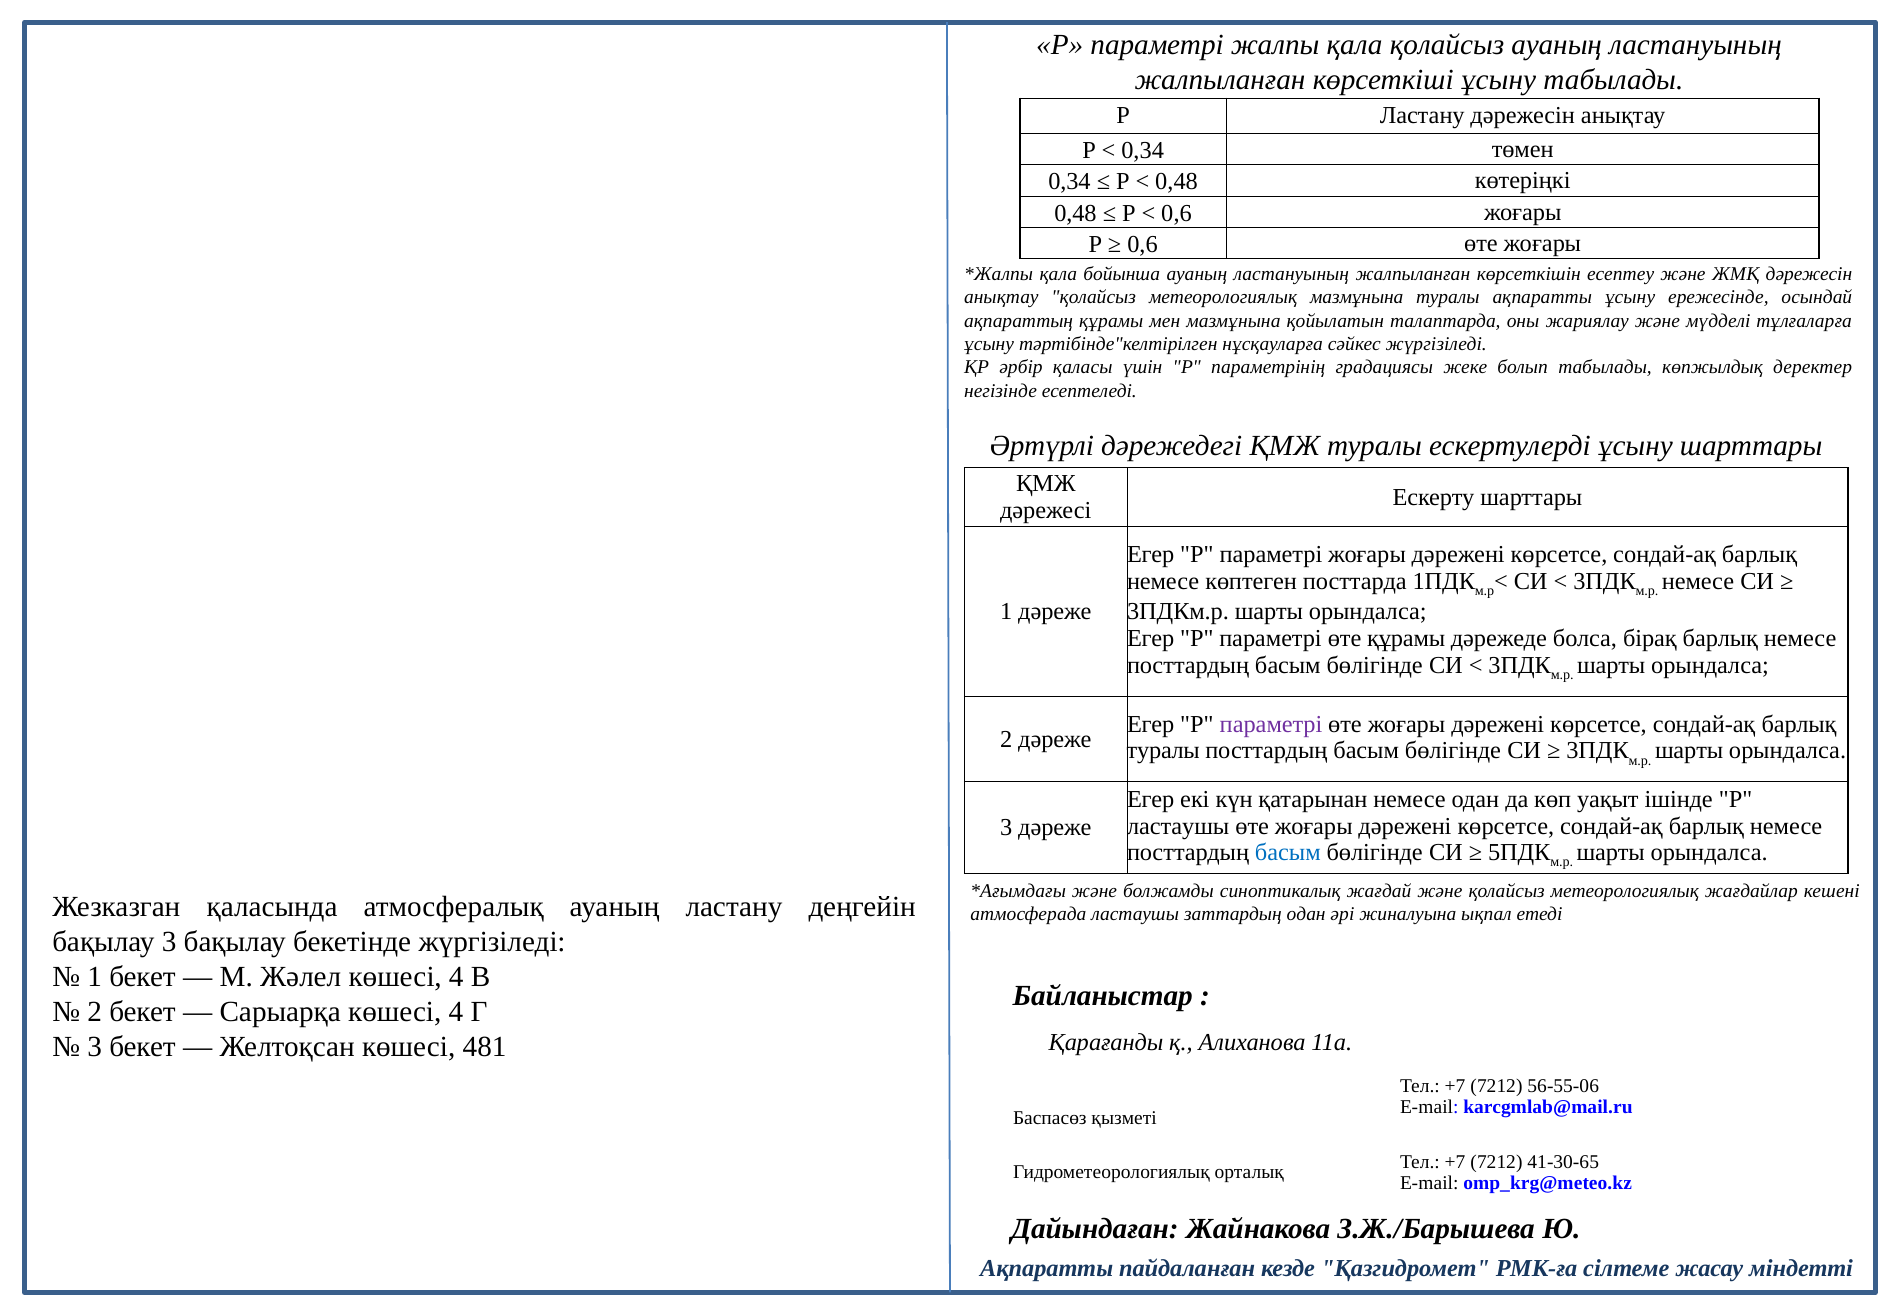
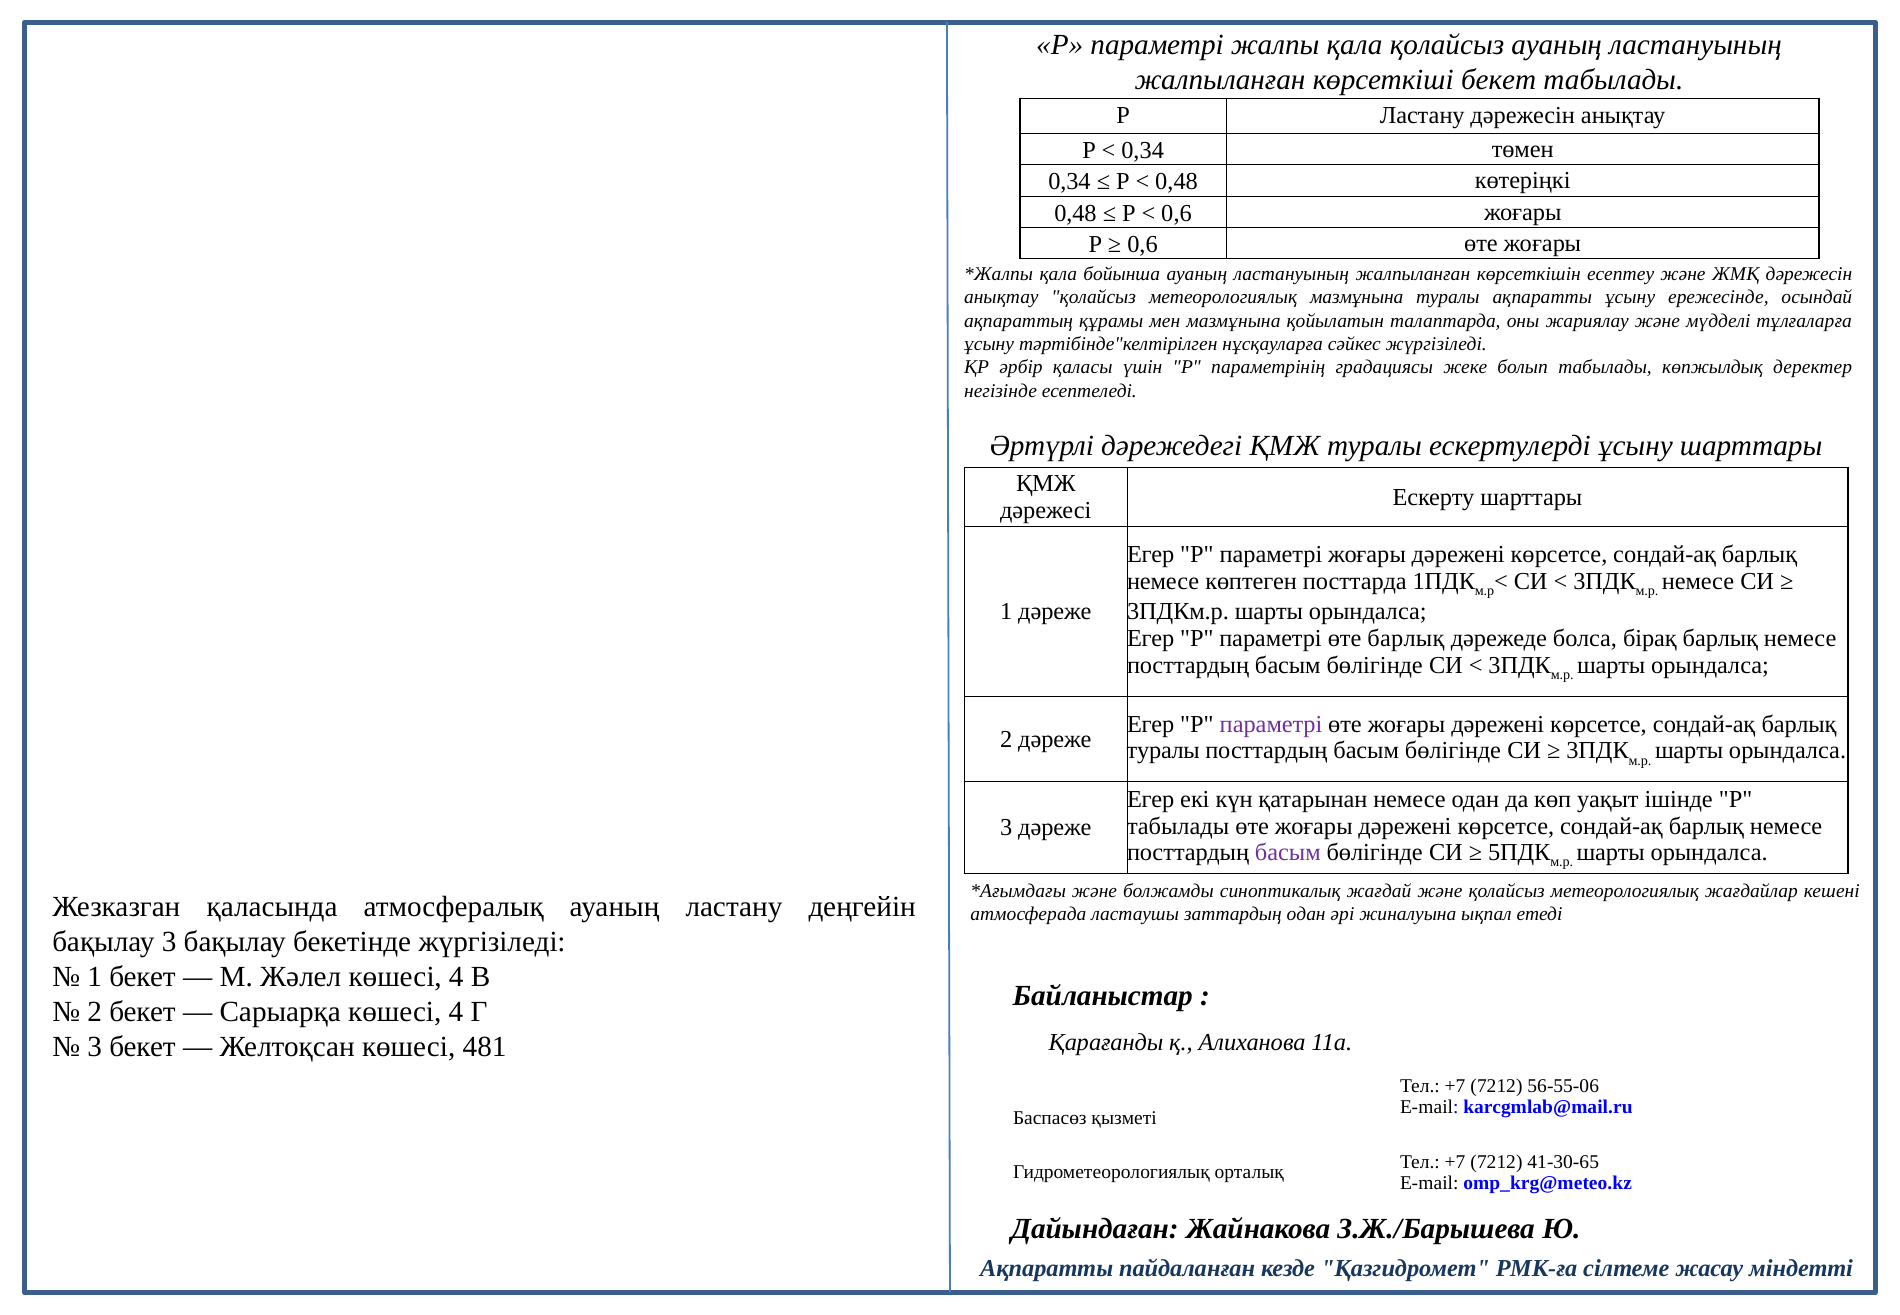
көрсеткіші ұсыну: ұсыну -> бекет (1499, 80)
өте құрамы: құрамы -> барлық (1406, 639)
ластаушы: ластаушы -> табылады (1178, 826)
басым colour: blue -> purple (1288, 853)
